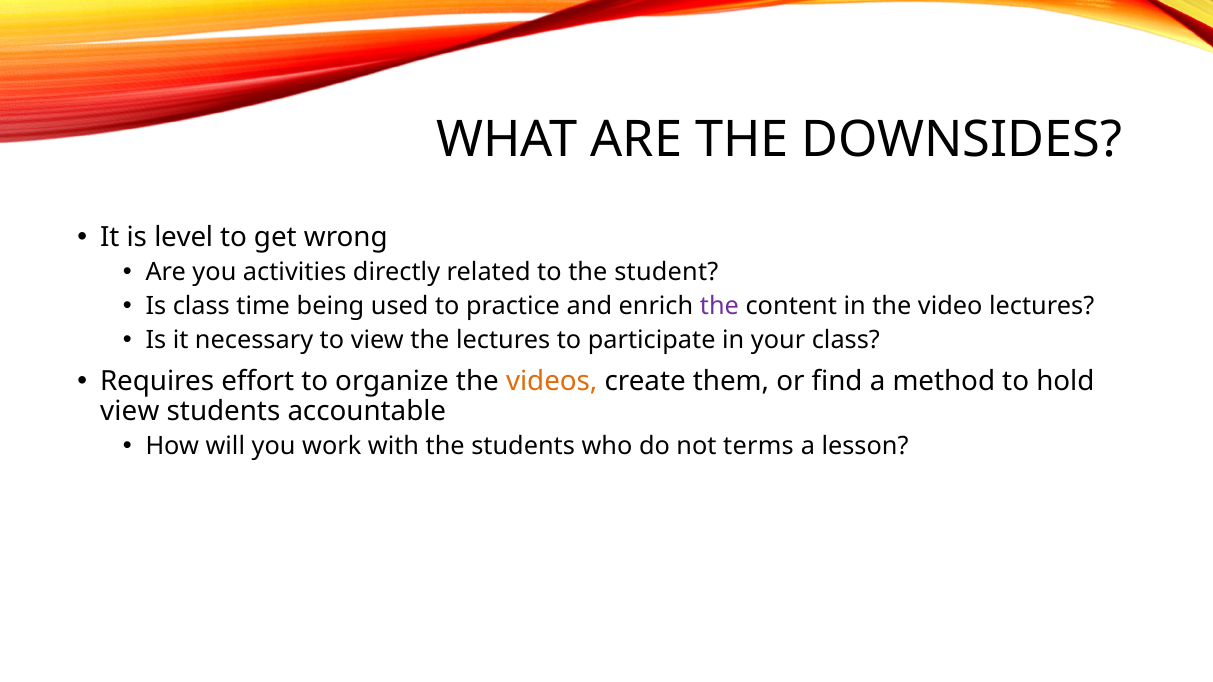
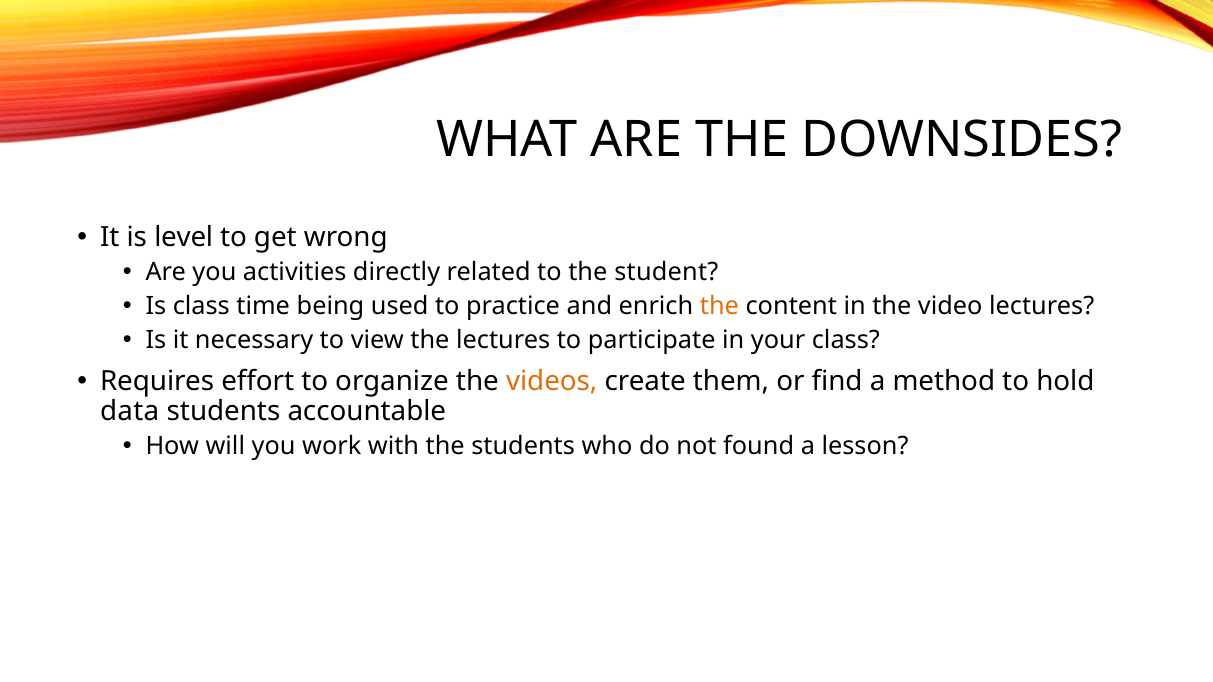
the colour: purple -> orange (719, 306)
view: view -> data (130, 411)
terms: terms -> found (759, 446)
